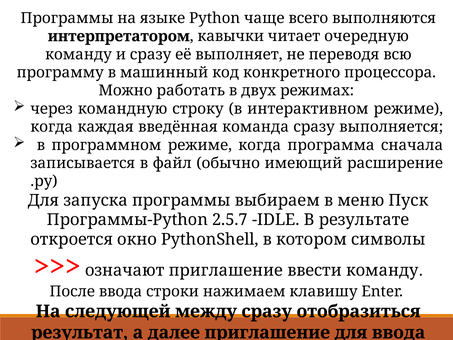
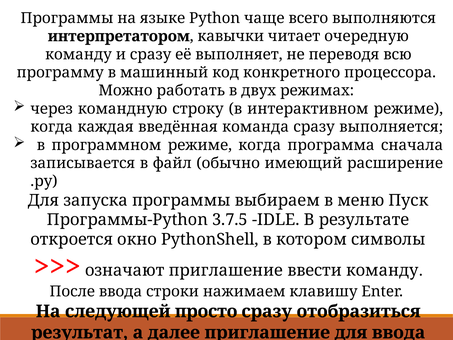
2.5.7: 2.5.7 -> 3.7.5 (230, 220)
между: между -> просто (206, 311)
